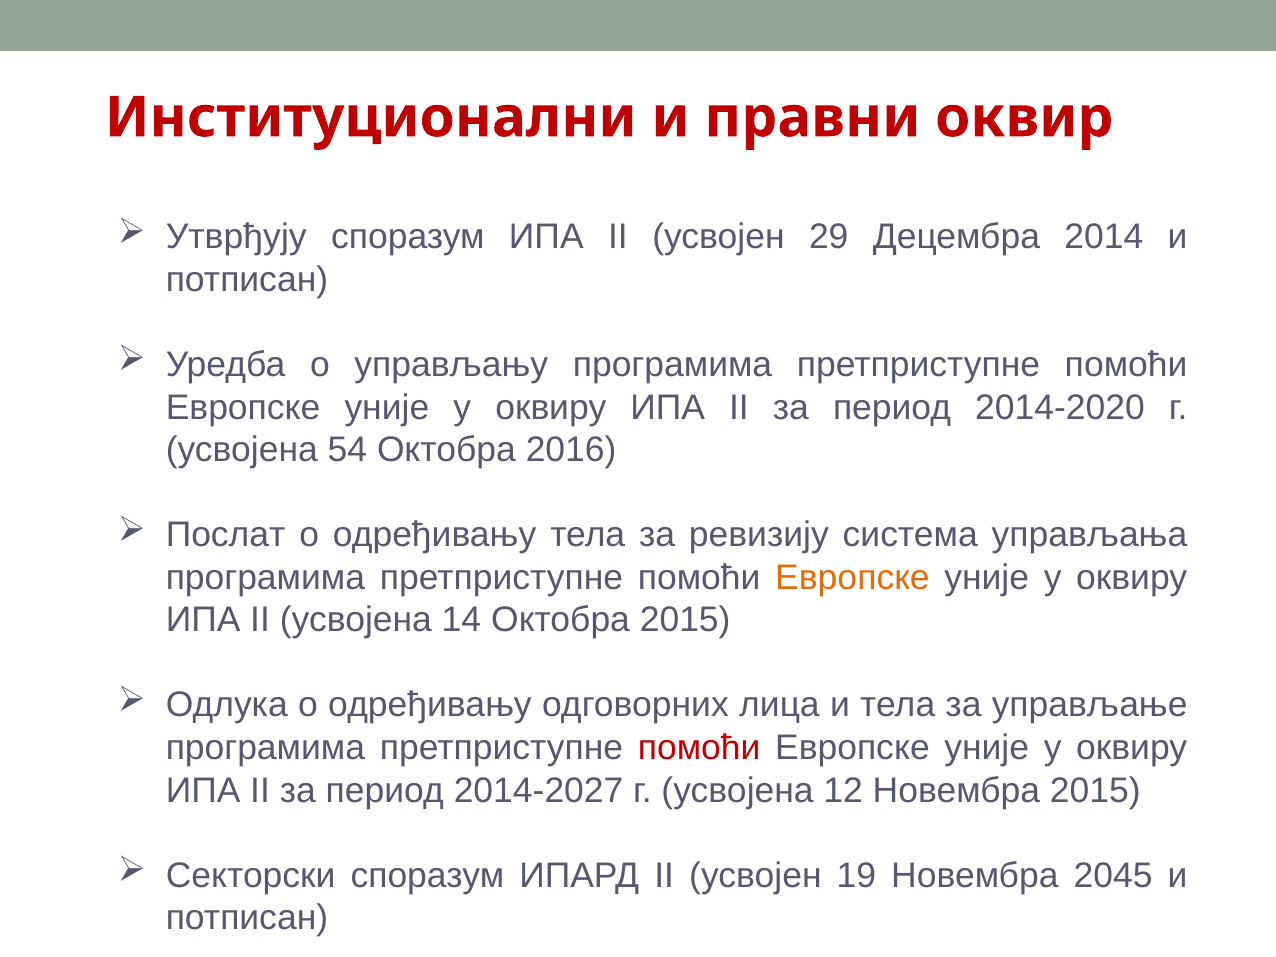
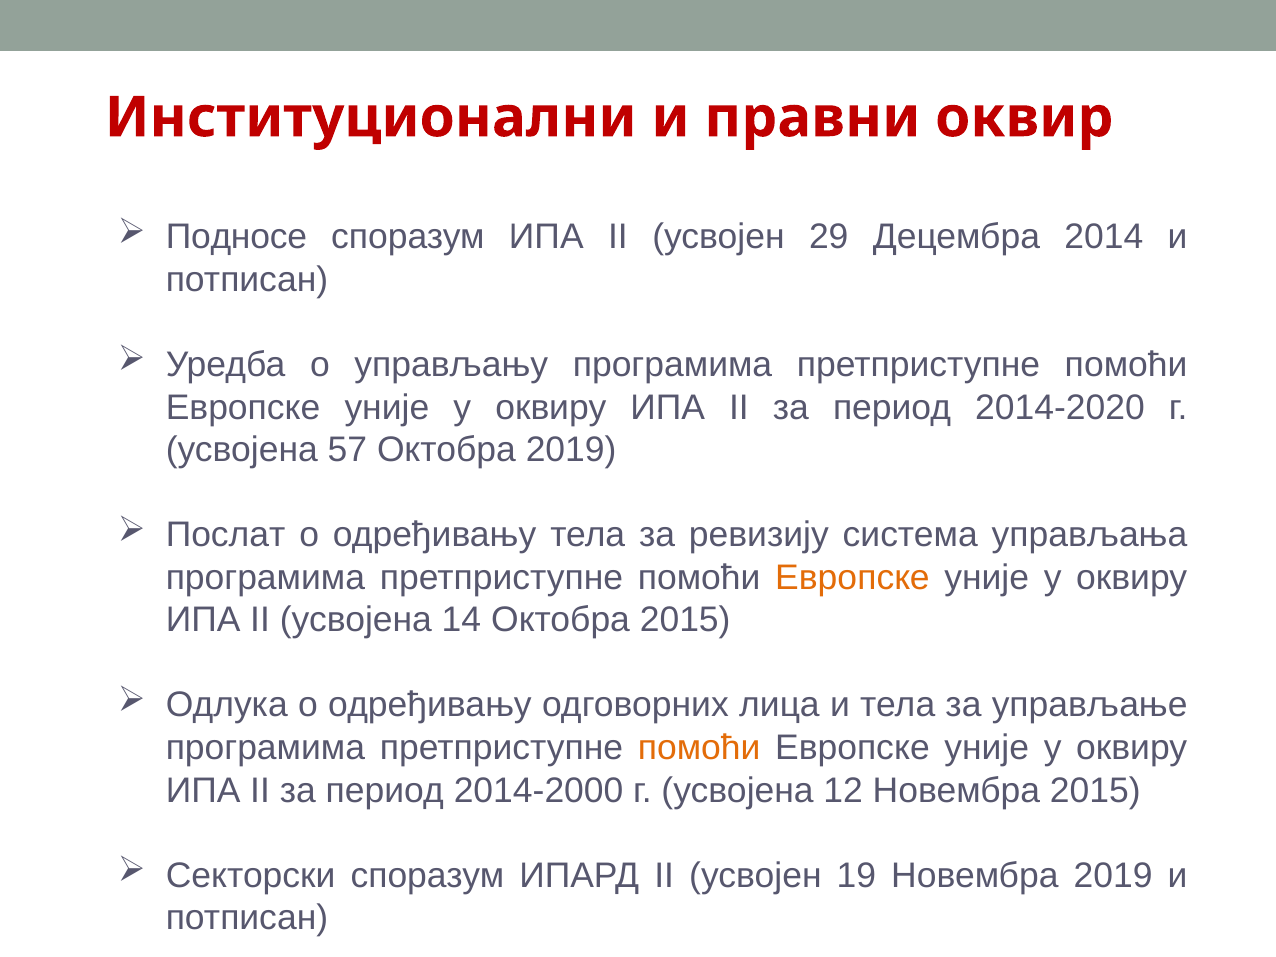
Утврђују: Утврђују -> Подносе (236, 237)
54: 54 -> 57 (347, 450)
Oктобра 2016: 2016 -> 2019 (571, 450)
помоћи colour: red -> orange (699, 748)
2014-2027: 2014-2027 -> 2014-2000 (539, 790)
Новембра 2045: 2045 -> 2019 (1113, 875)
